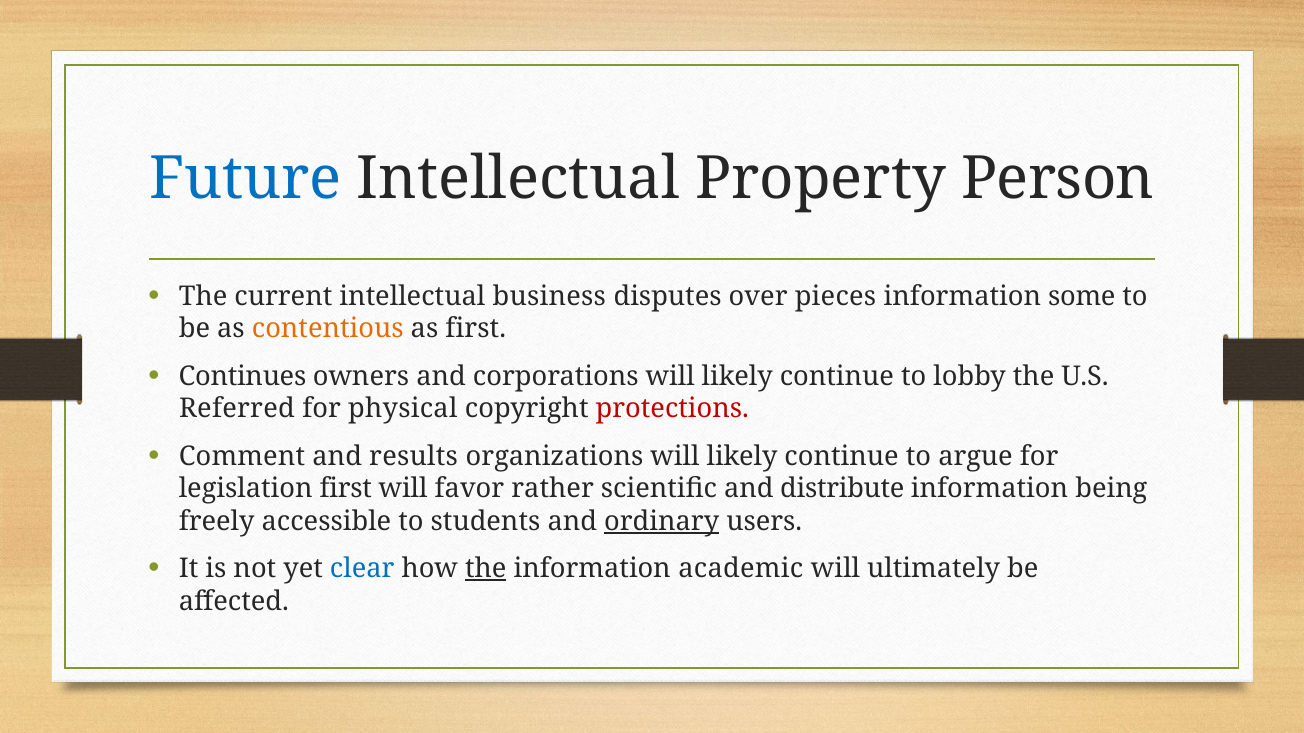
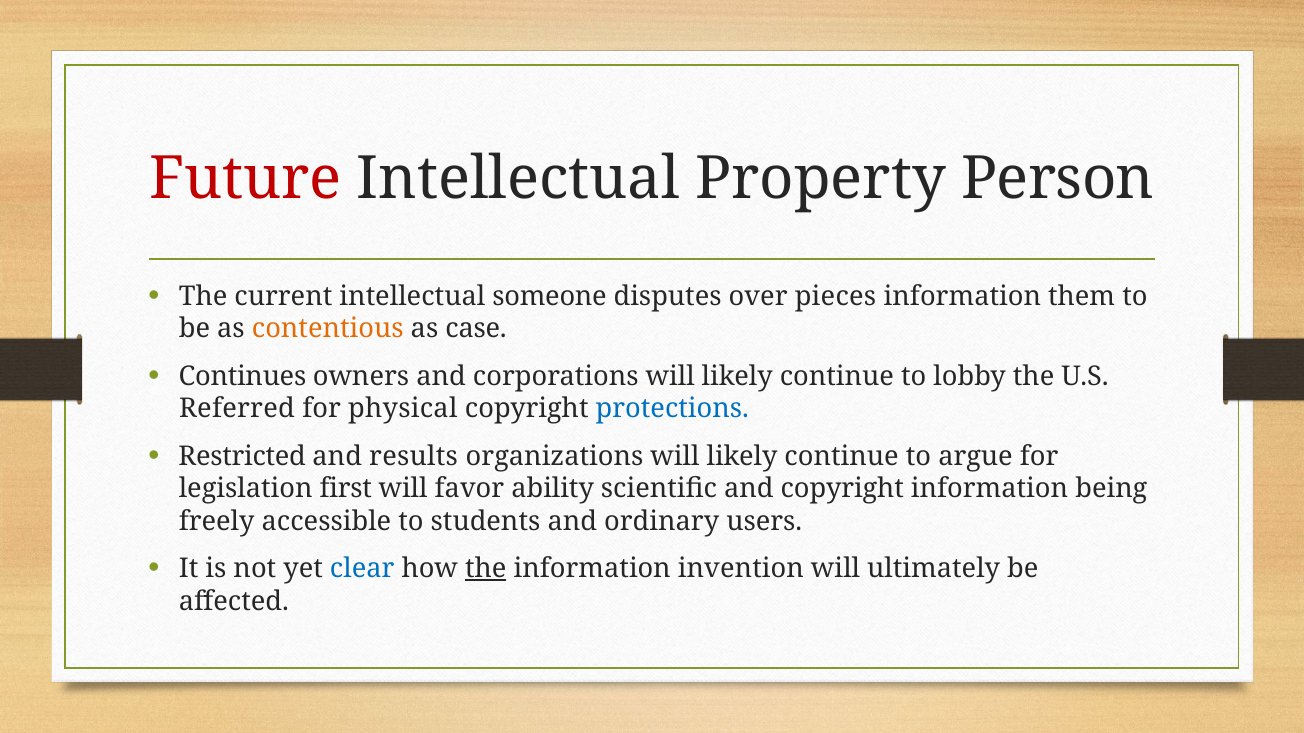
Future colour: blue -> red (245, 179)
business: business -> someone (550, 297)
some: some -> them (1082, 297)
as first: first -> case (476, 329)
protections colour: red -> blue (672, 409)
Comment: Comment -> Restricted (242, 456)
rather: rather -> ability (553, 489)
and distribute: distribute -> copyright (842, 489)
ordinary underline: present -> none (662, 522)
academic: academic -> invention (741, 569)
